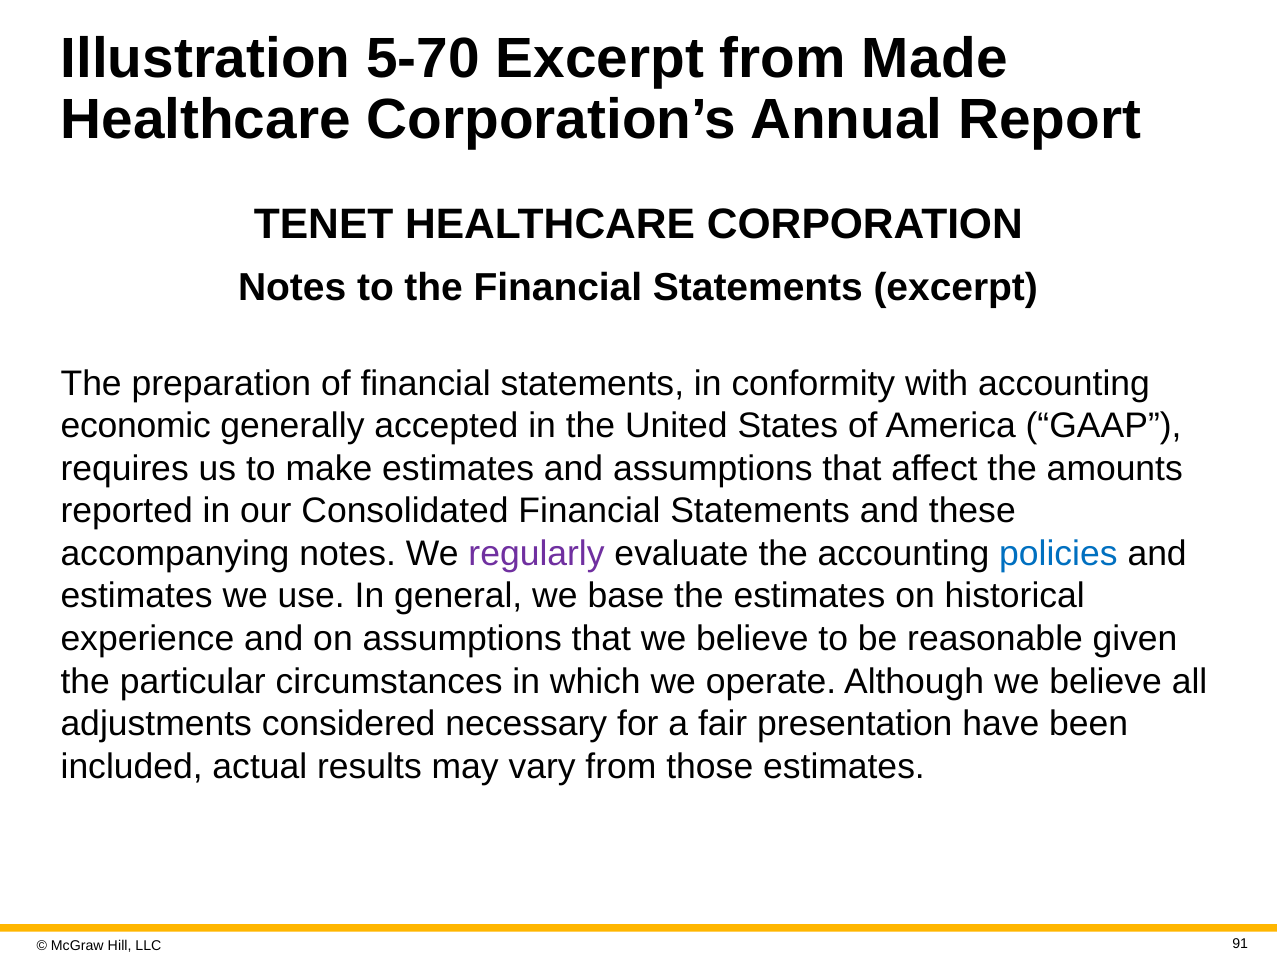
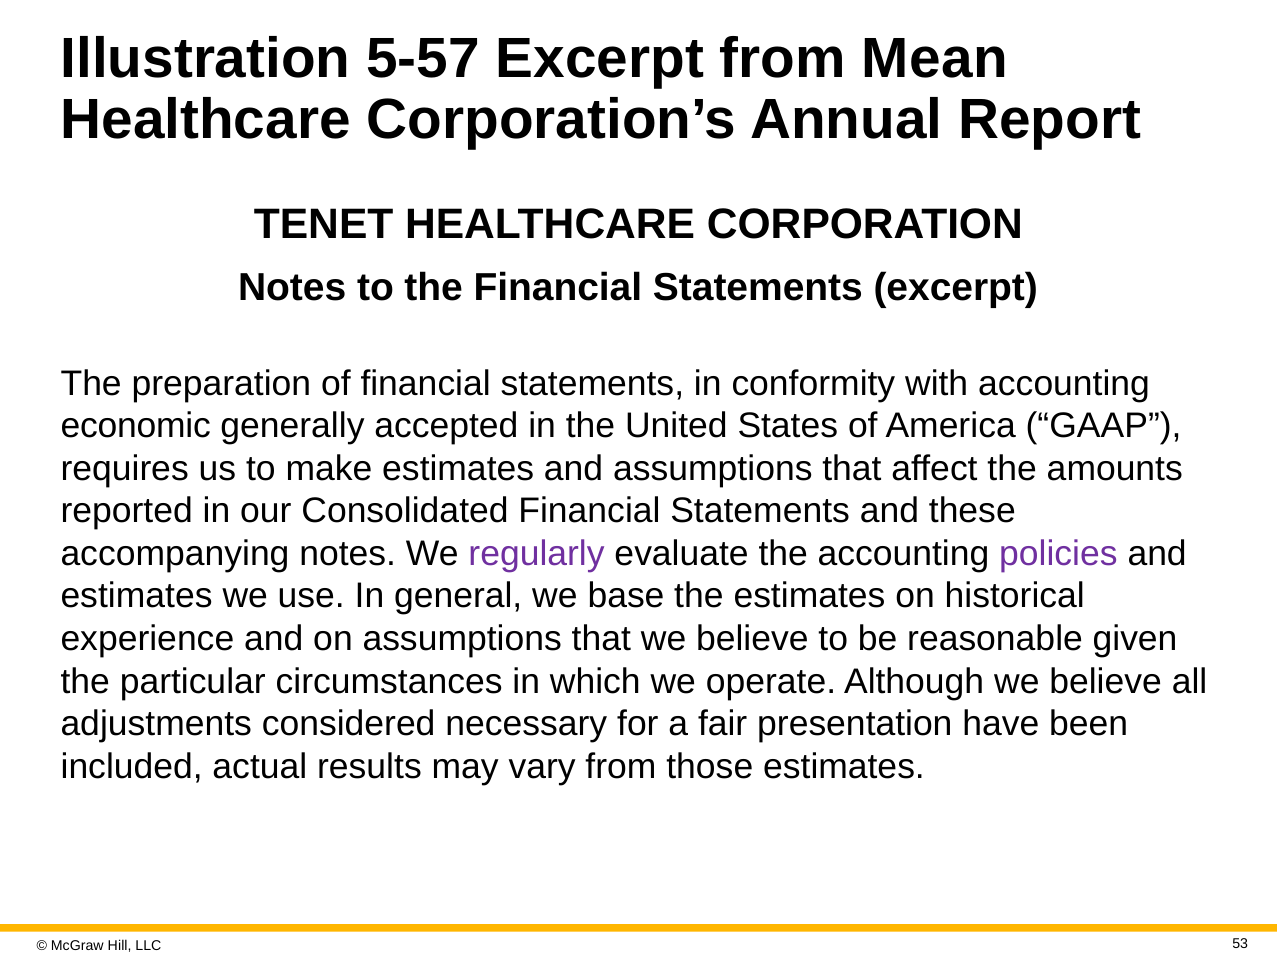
5-70: 5-70 -> 5-57 (423, 59)
Made: Made -> Mean (935, 59)
policies colour: blue -> purple (1058, 554)
91: 91 -> 53 (1240, 944)
